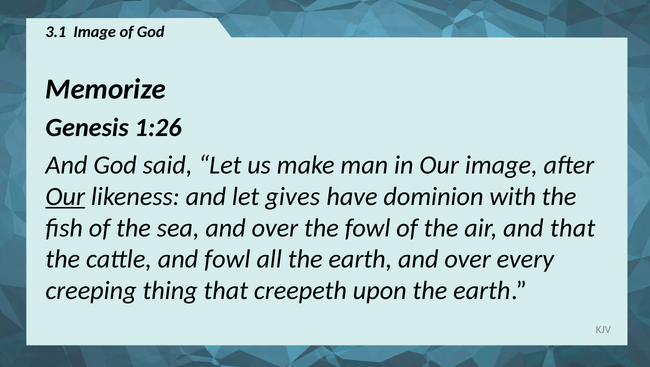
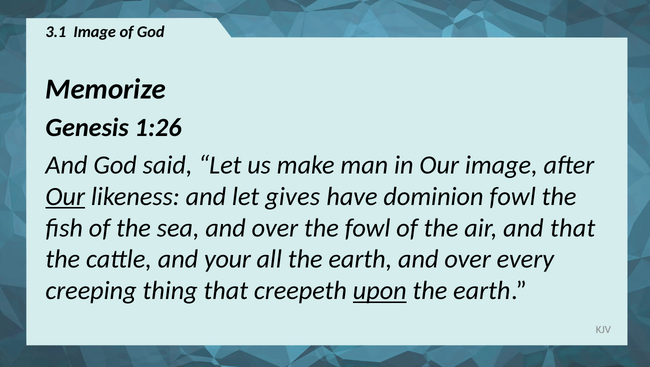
dominion with: with -> fowl (513, 196)
and fowl: fowl -> your (227, 259)
upon underline: none -> present (380, 290)
